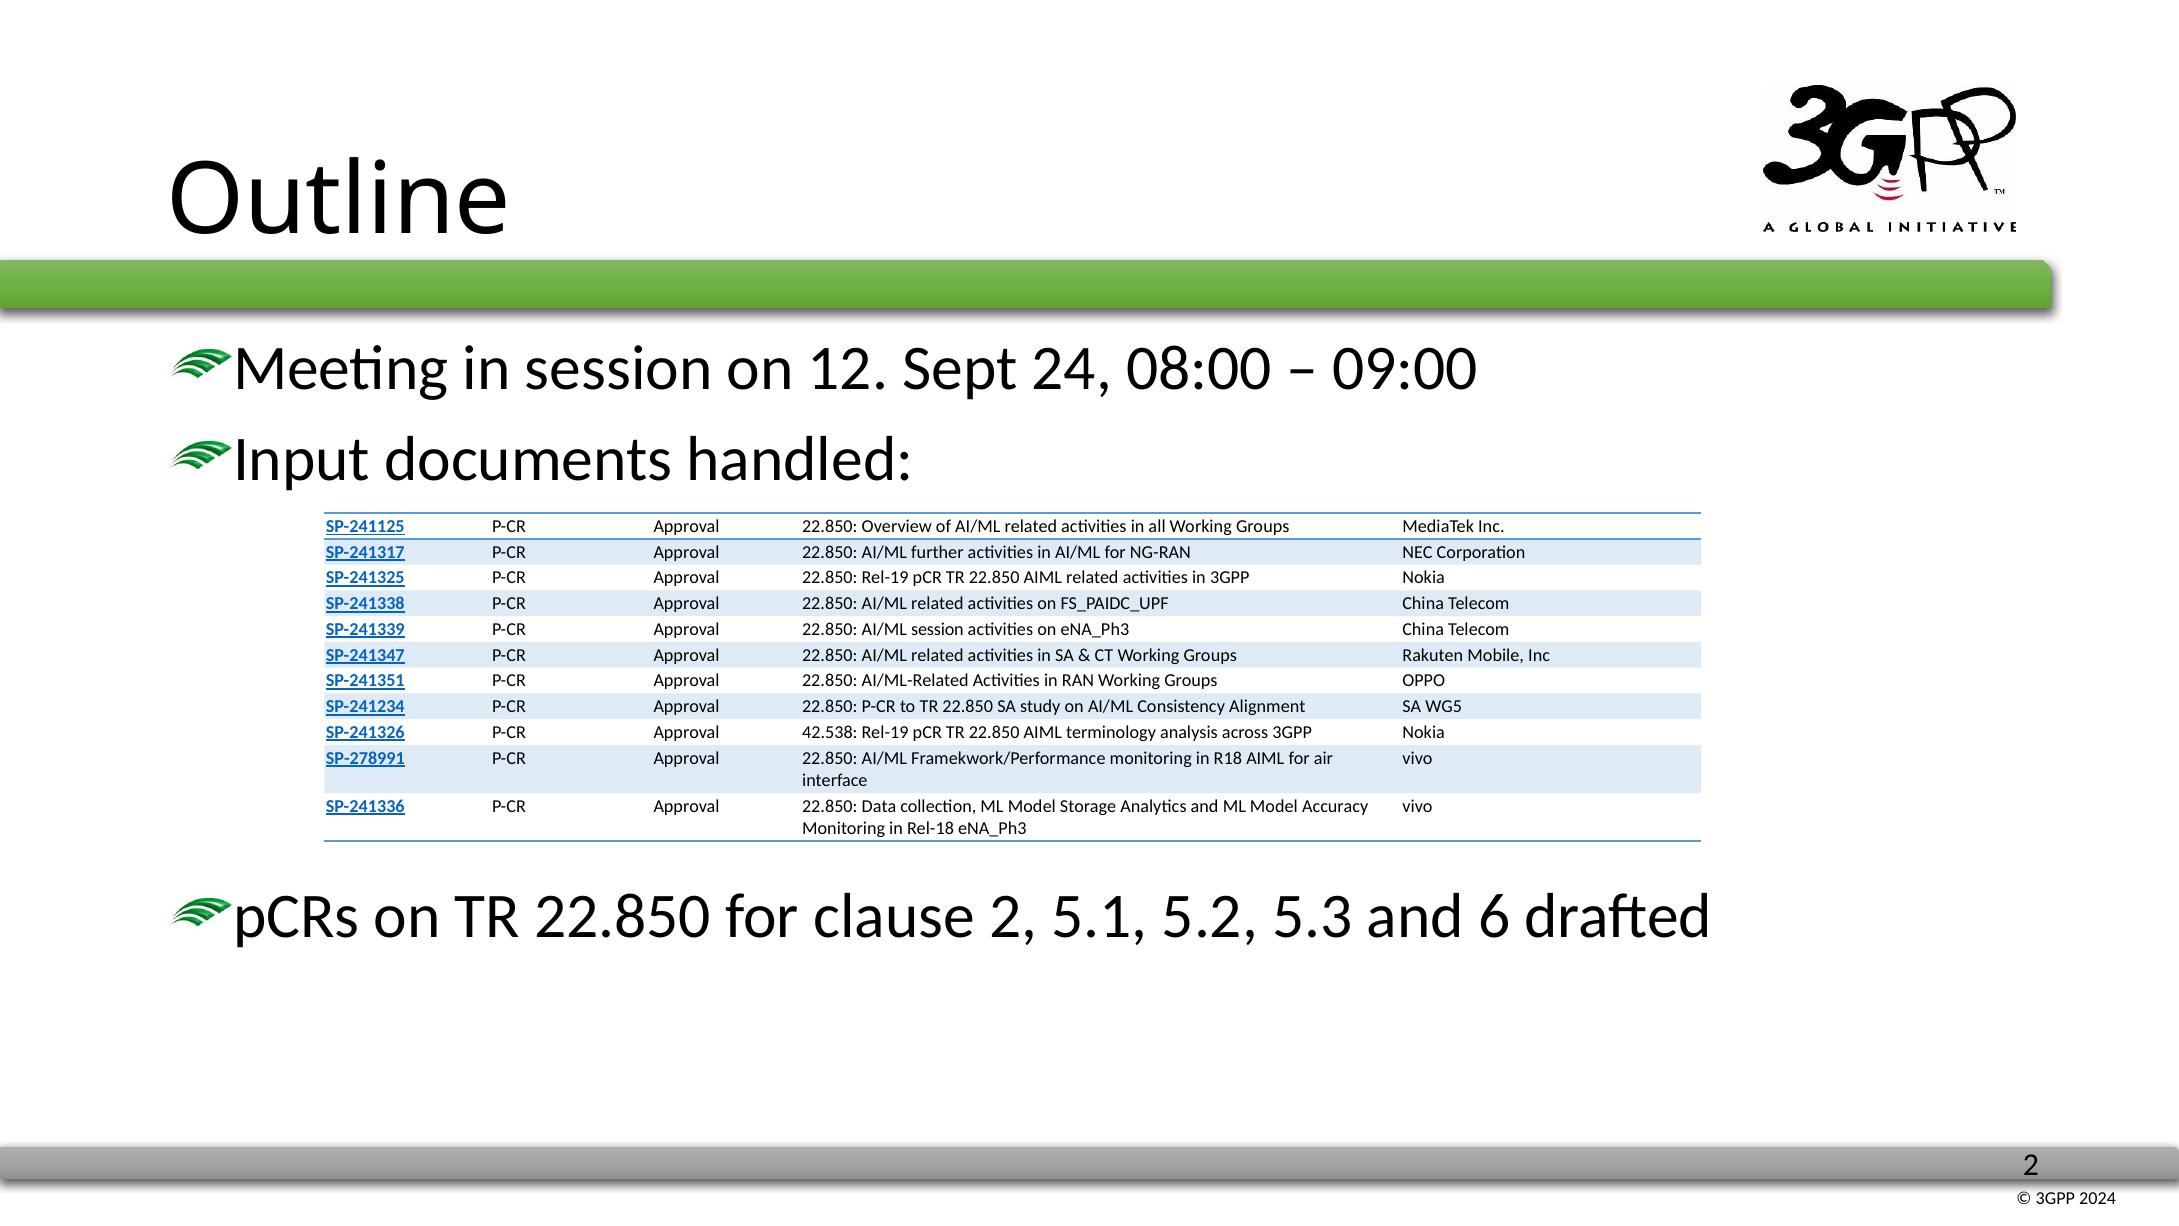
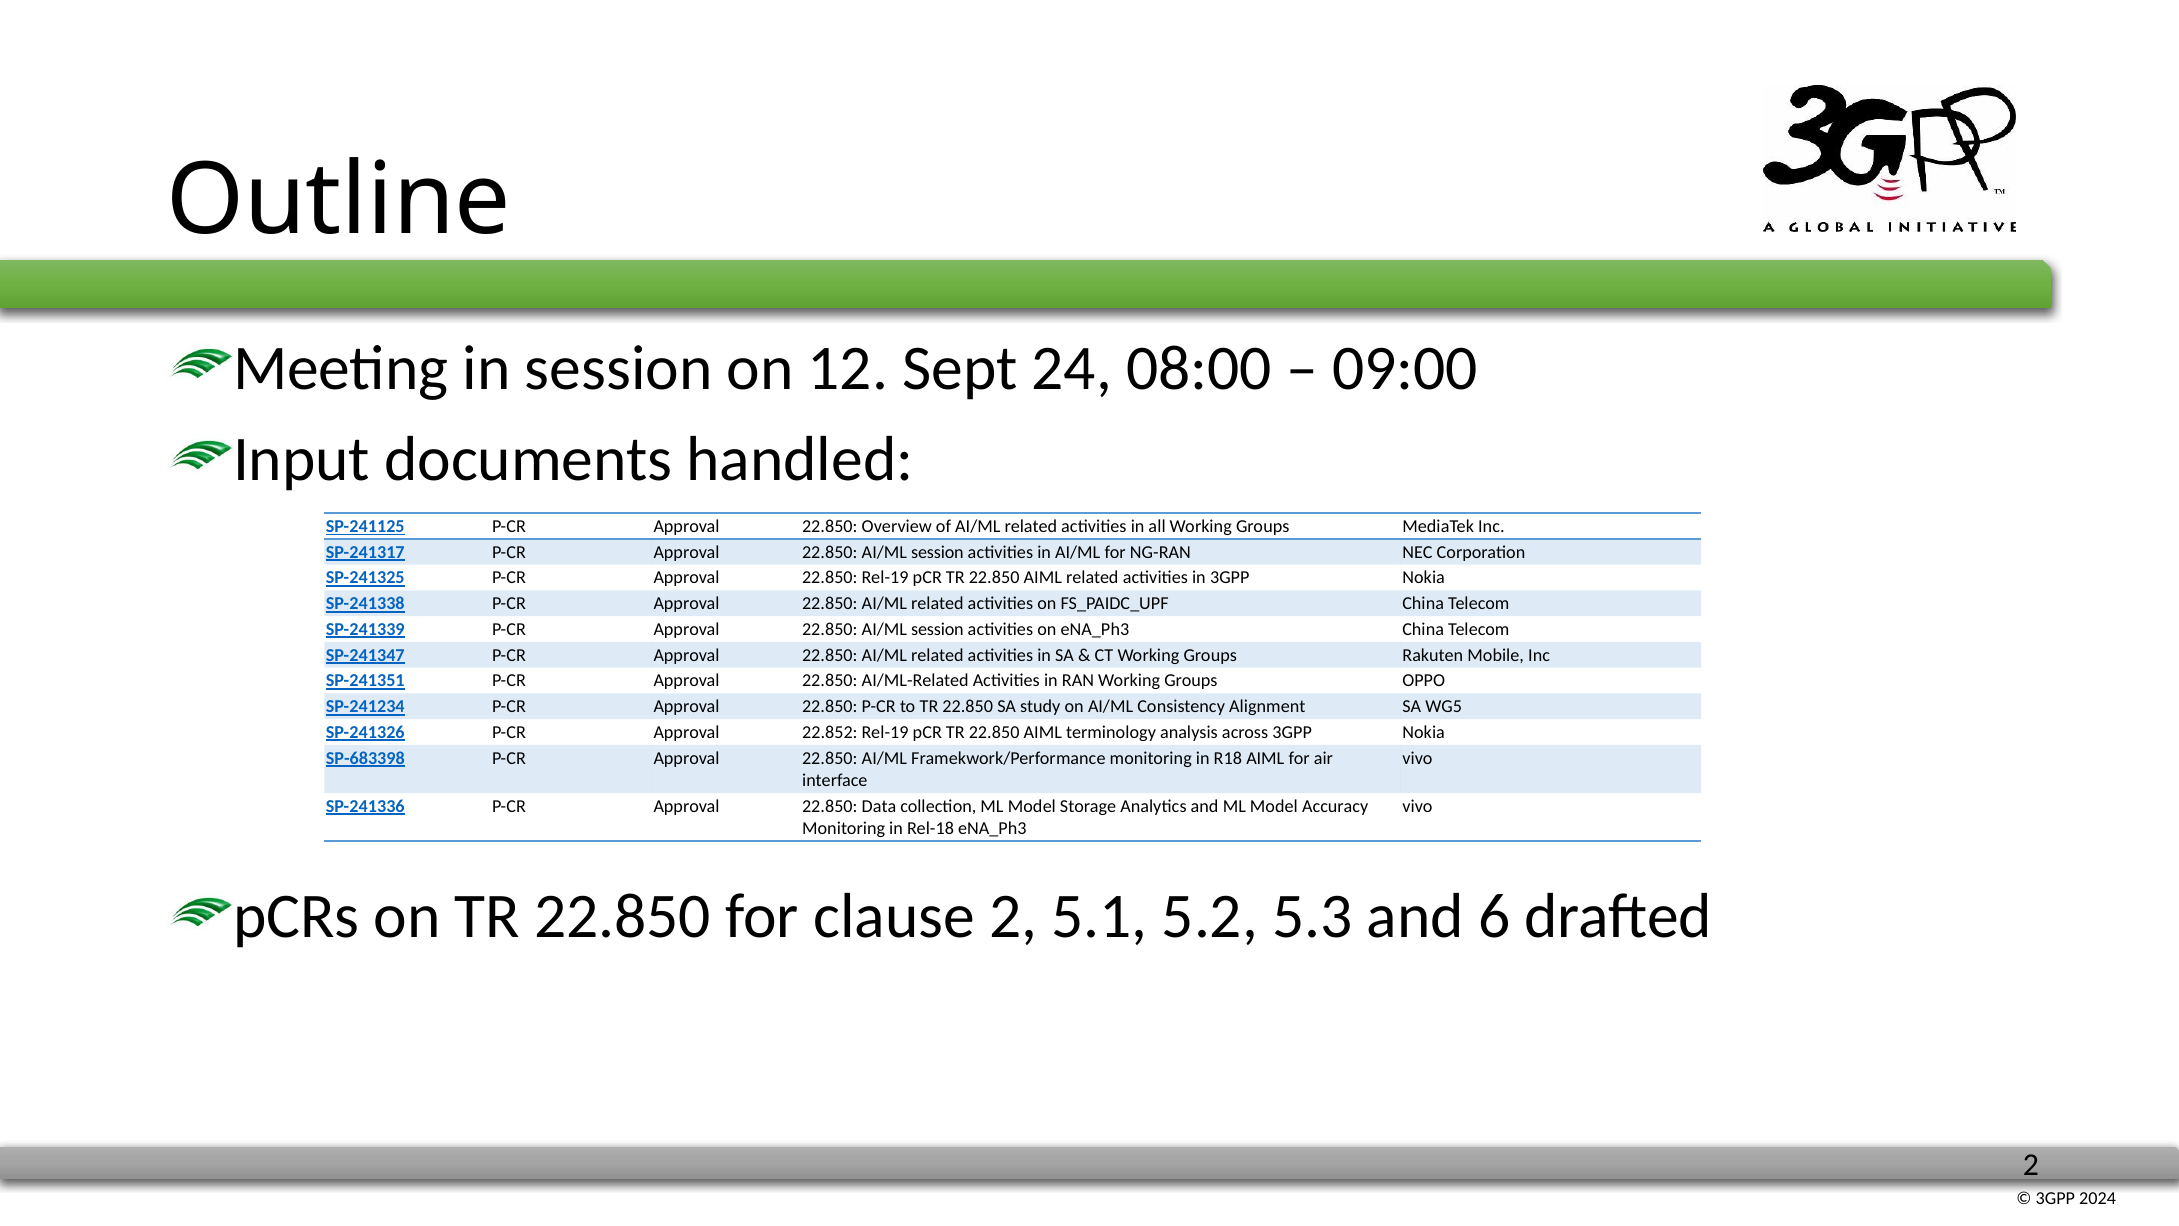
further: further -> session (937, 552)
42.538: 42.538 -> 22.852 (830, 732)
SP-278991: SP-278991 -> SP-683398 (365, 758)
